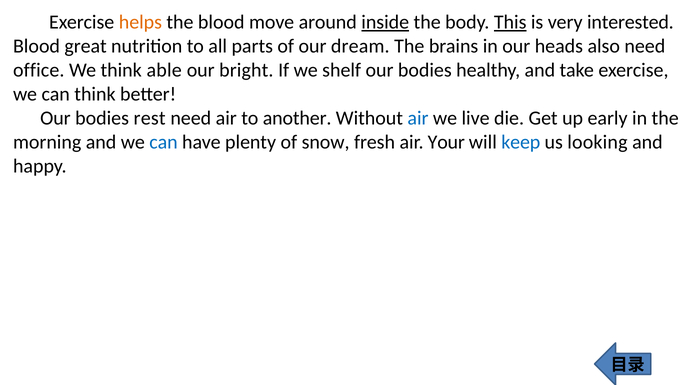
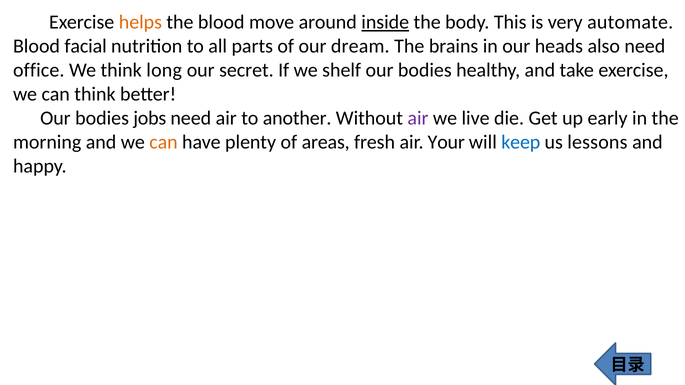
This underline: present -> none (510, 22)
interested: interested -> automate (630, 22)
great: great -> facial (86, 46)
able: able -> long (164, 70)
bright: bright -> secret (246, 70)
rest: rest -> jobs (150, 118)
air colour: blue -> purple (418, 118)
can colour: blue -> orange (164, 142)
snow: snow -> areas (326, 142)
looking: looking -> lessons (597, 142)
